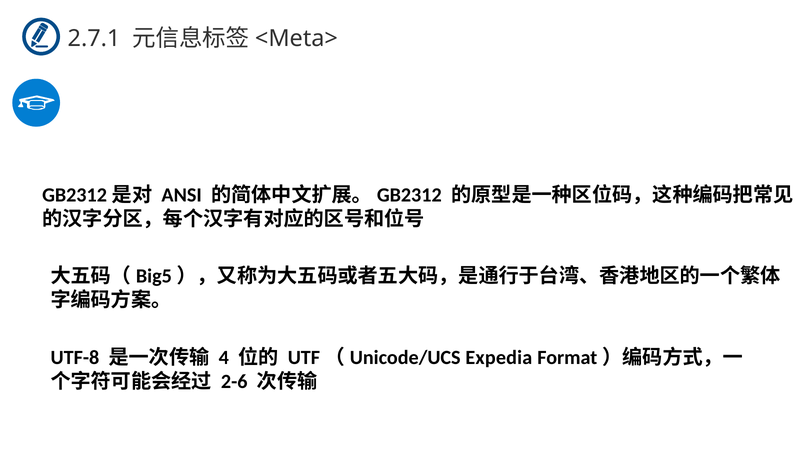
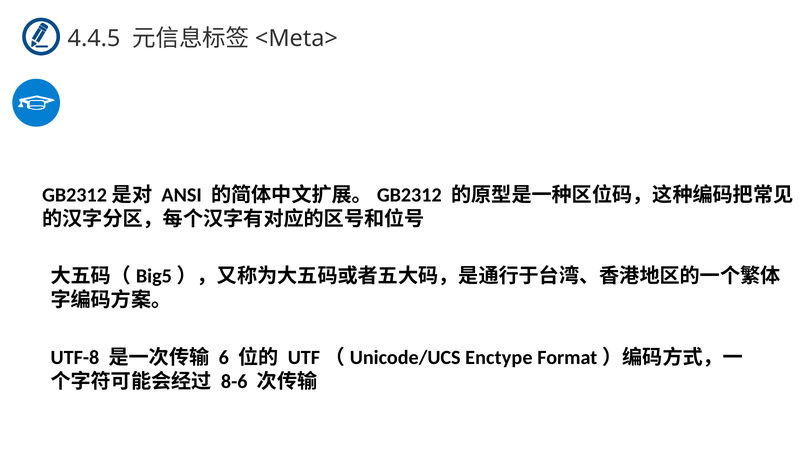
2.7.1: 2.7.1 -> 4.4.5 (94, 38)
4: 4 -> 6 (224, 357)
Expedia: Expedia -> Enctype (499, 357)
2-6: 2-6 -> 8-6 (234, 381)
